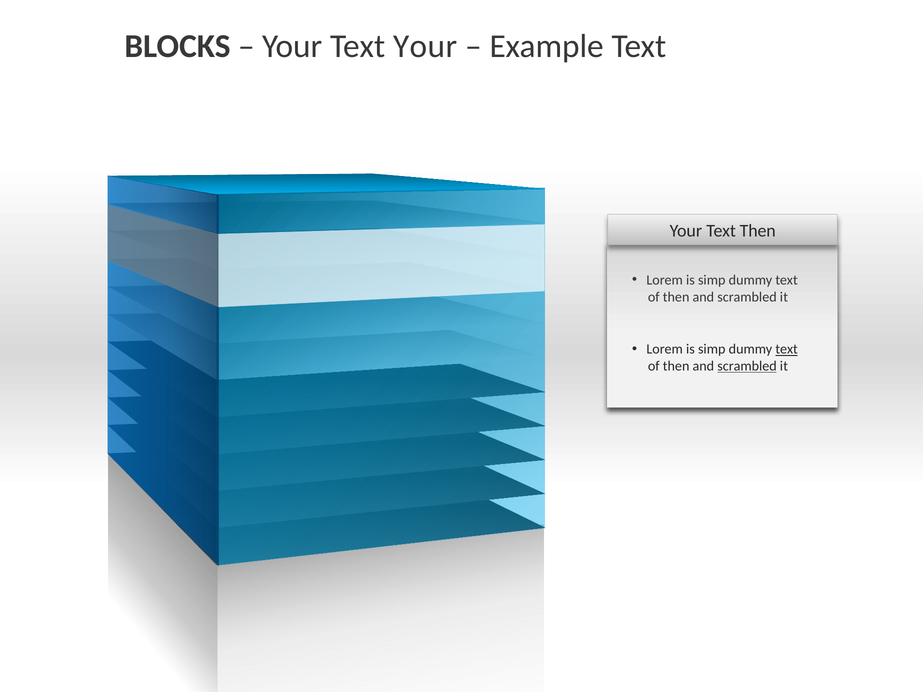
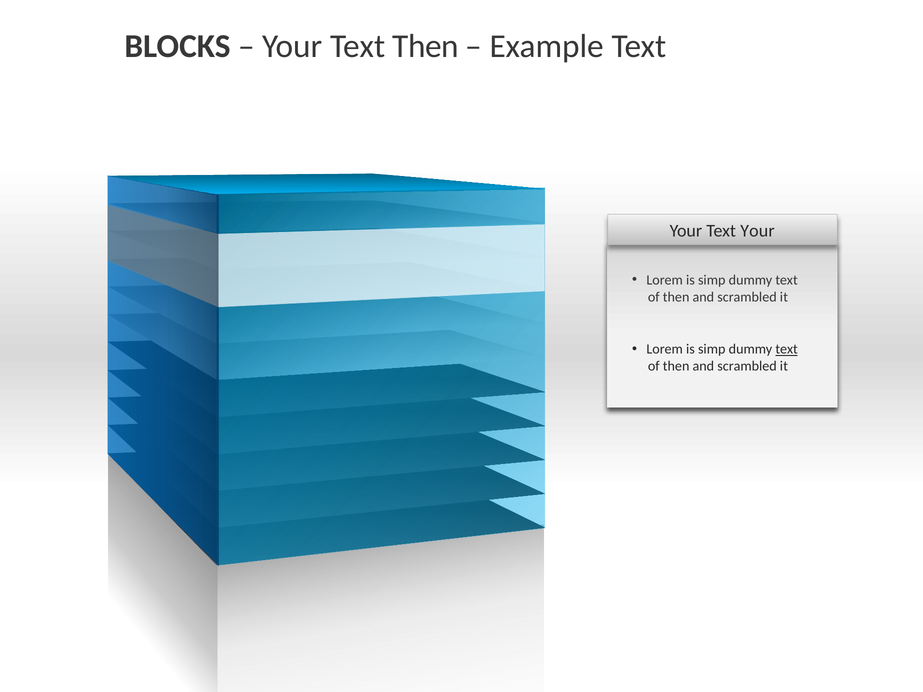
Text Your: Your -> Then (426, 46)
Text Then: Then -> Your (758, 231)
scrambled underline: present -> none (747, 366)
